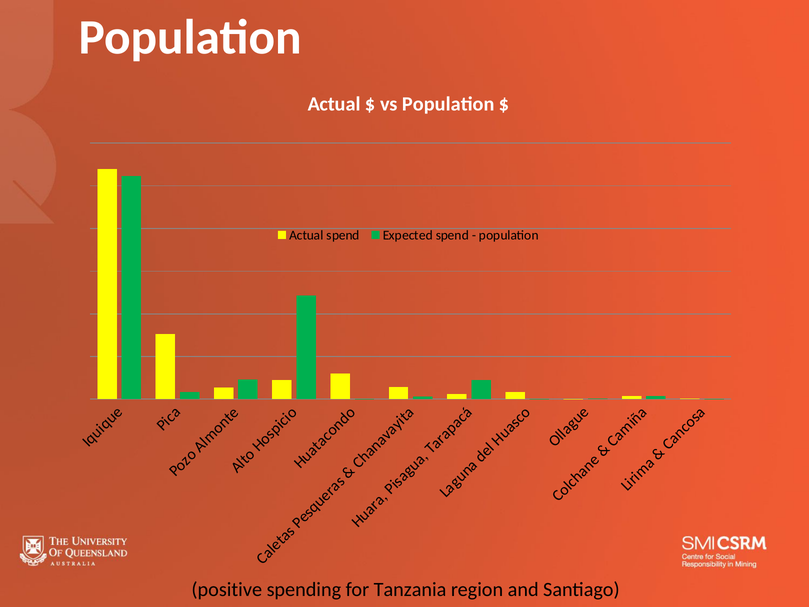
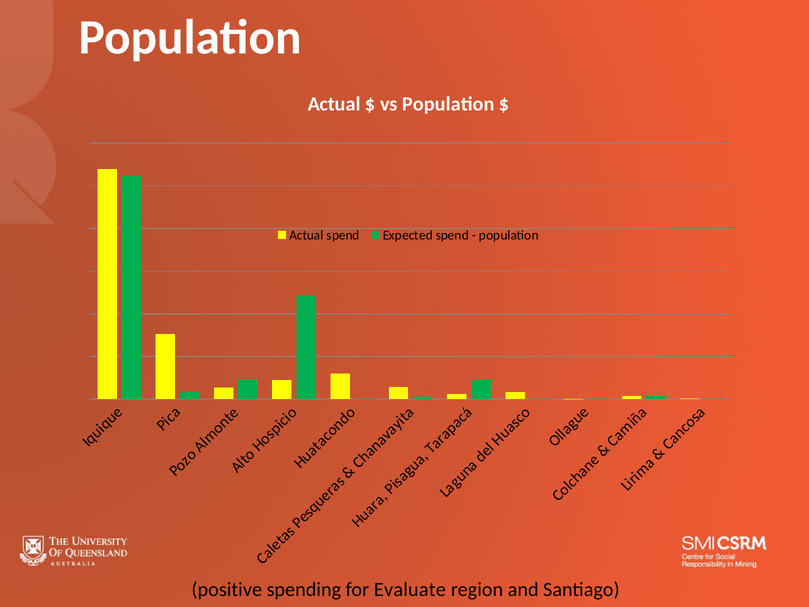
Tanzania: Tanzania -> Evaluate (410, 589)
